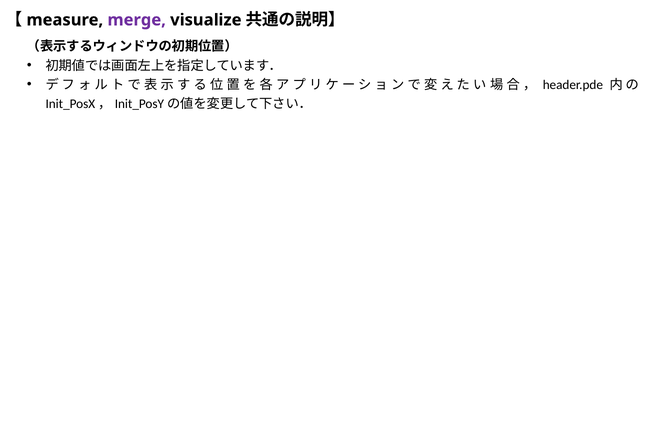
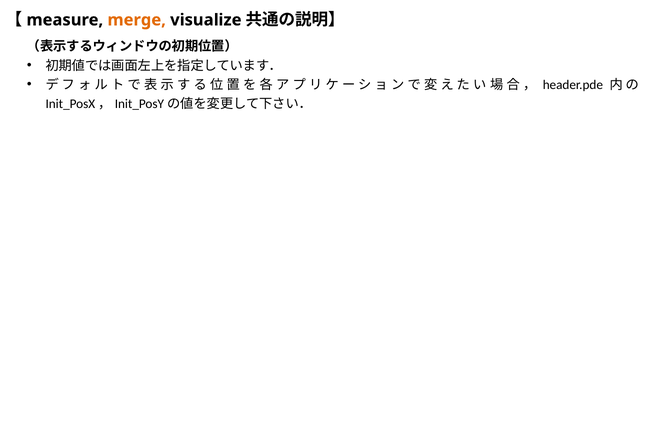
merge colour: purple -> orange (137, 20)
